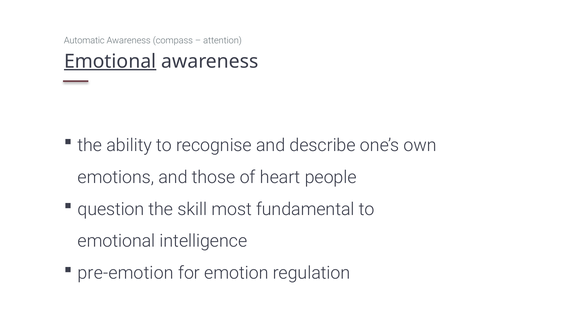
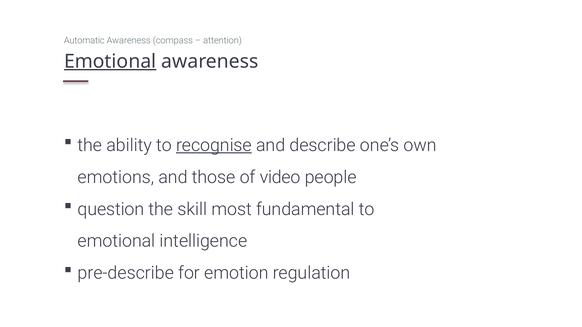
recognise underline: none -> present (214, 145)
heart: heart -> video (280, 177)
pre-emotion: pre-emotion -> pre-describe (126, 273)
